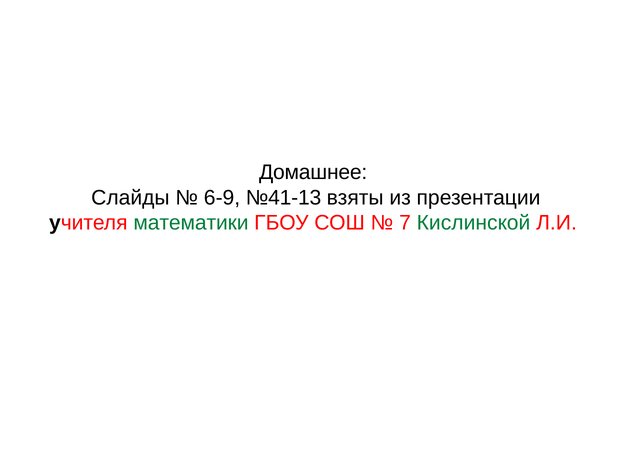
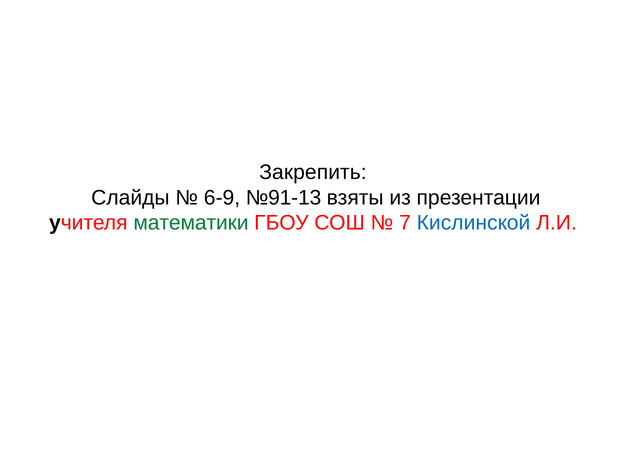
Домашнее: Домашнее -> Закрепить (313, 172)
№41-13: №41-13 -> №91-13 (284, 198)
Кислинской colour: green -> blue (474, 223)
